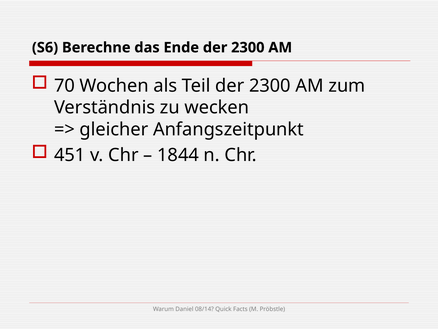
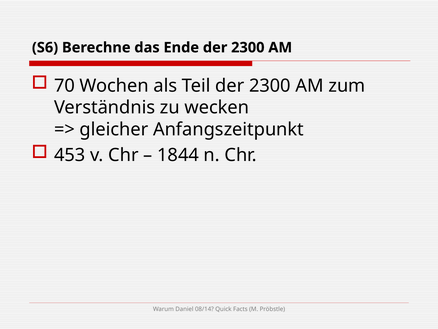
451: 451 -> 453 (70, 155)
